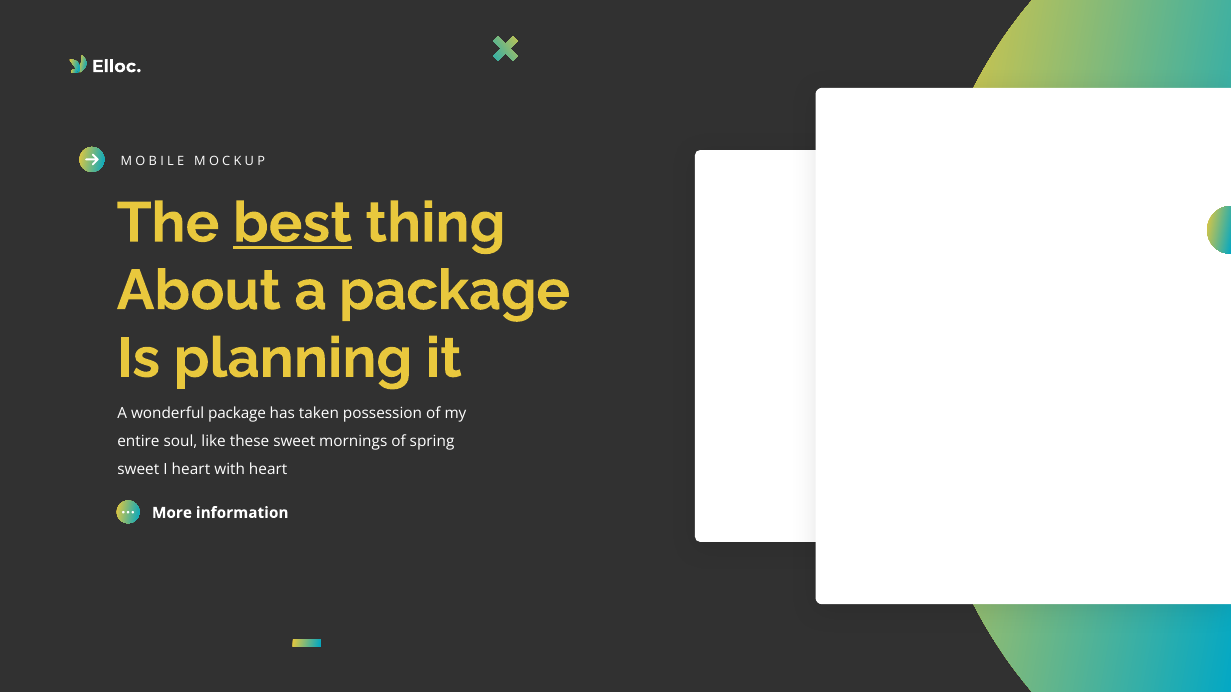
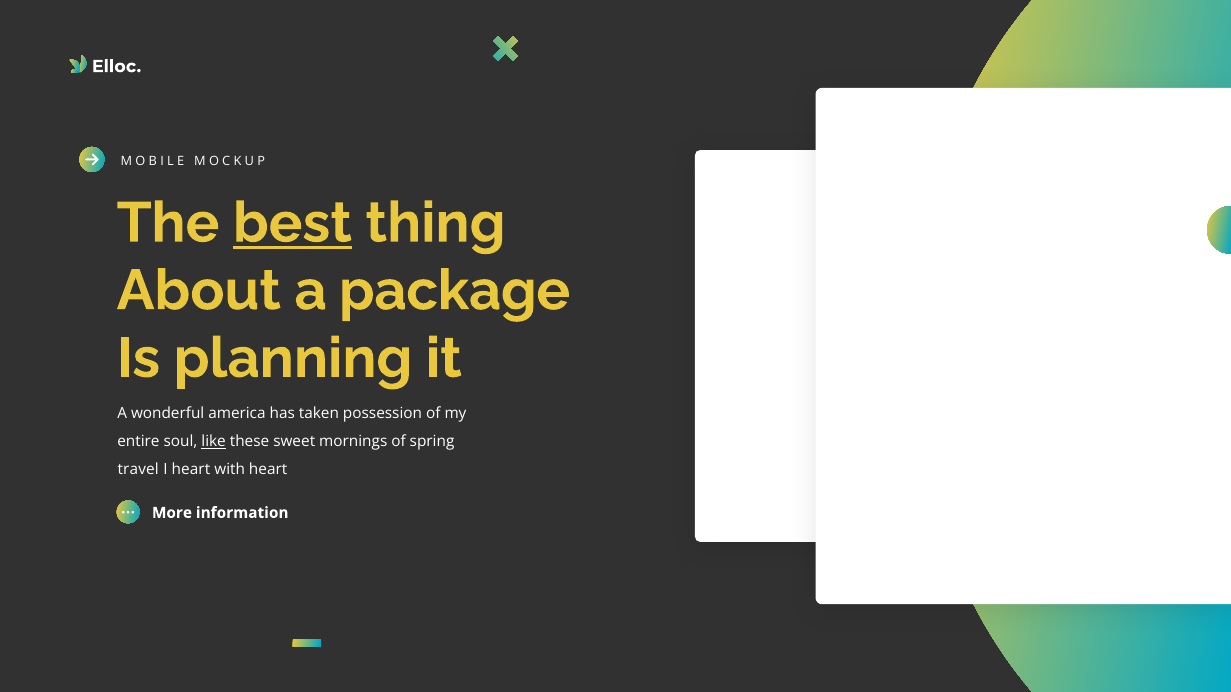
wonderful package: package -> america (237, 414)
like underline: none -> present (214, 442)
sweet: sweet -> travel (138, 469)
